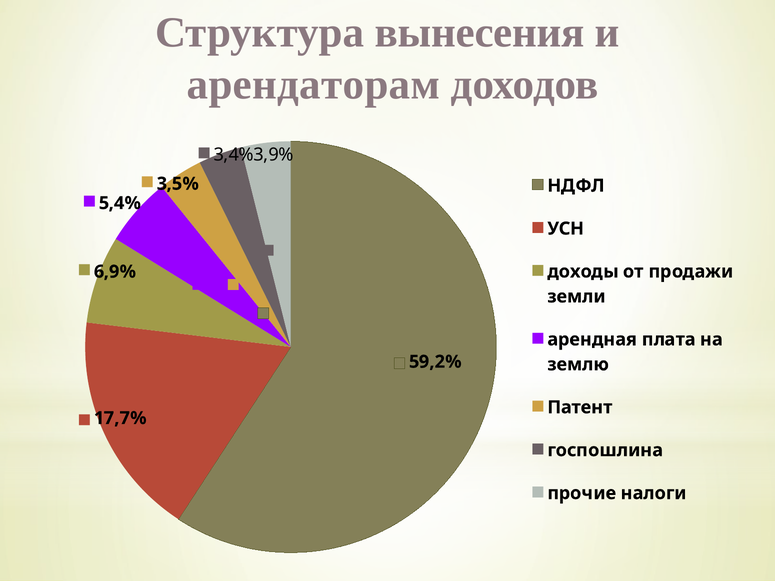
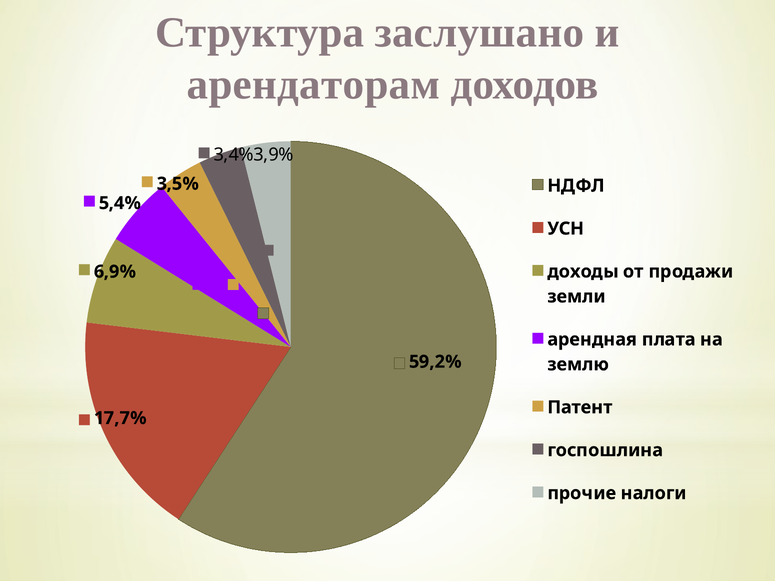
вынесения: вынесения -> заслушано (479, 33)
